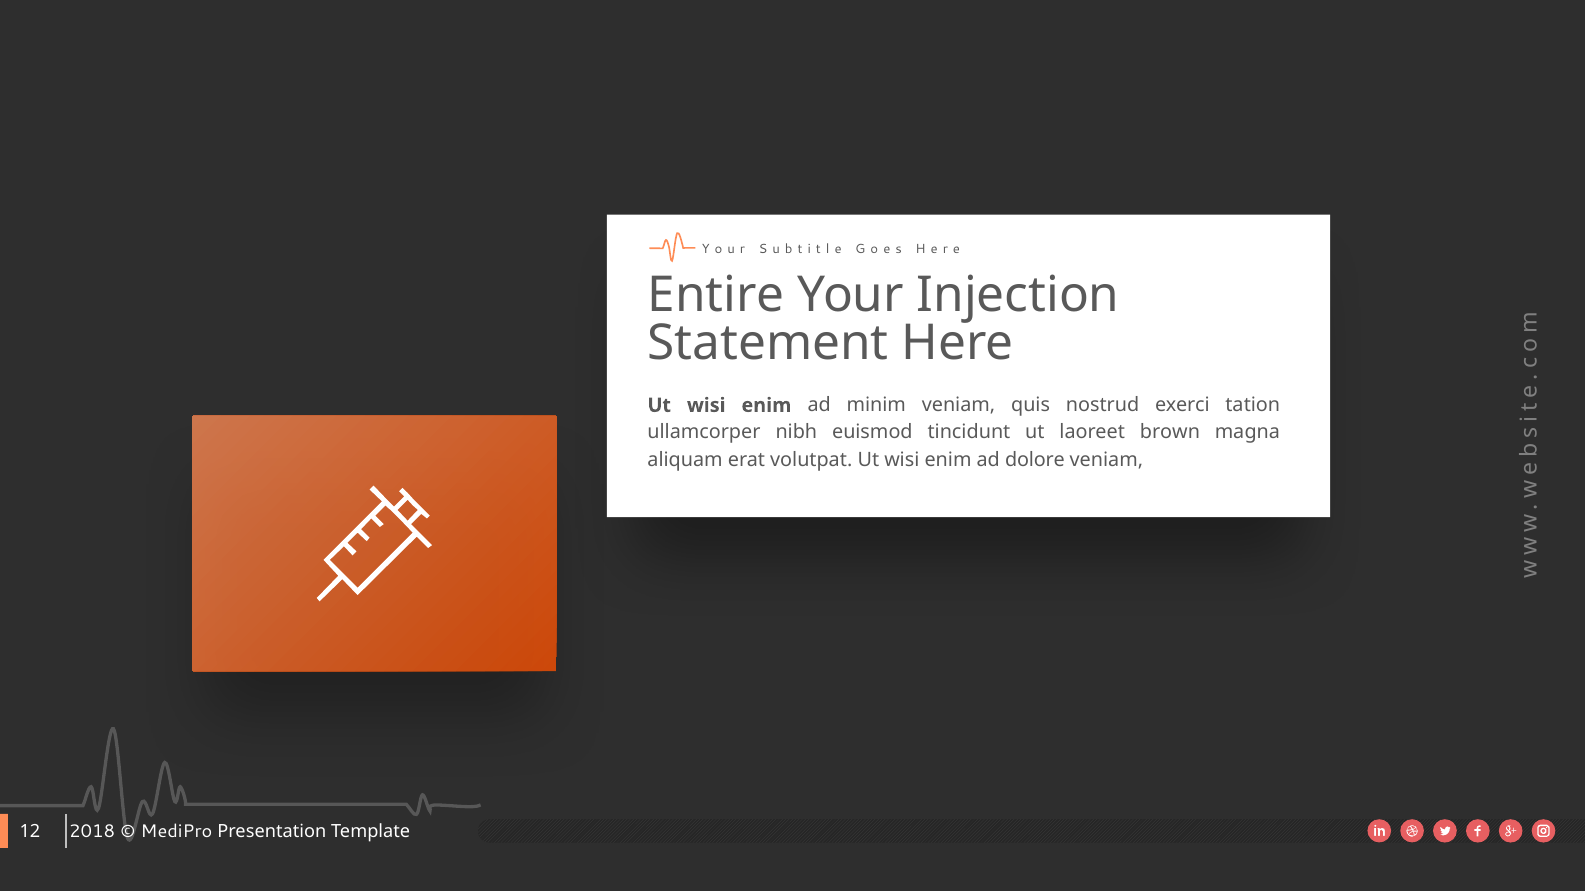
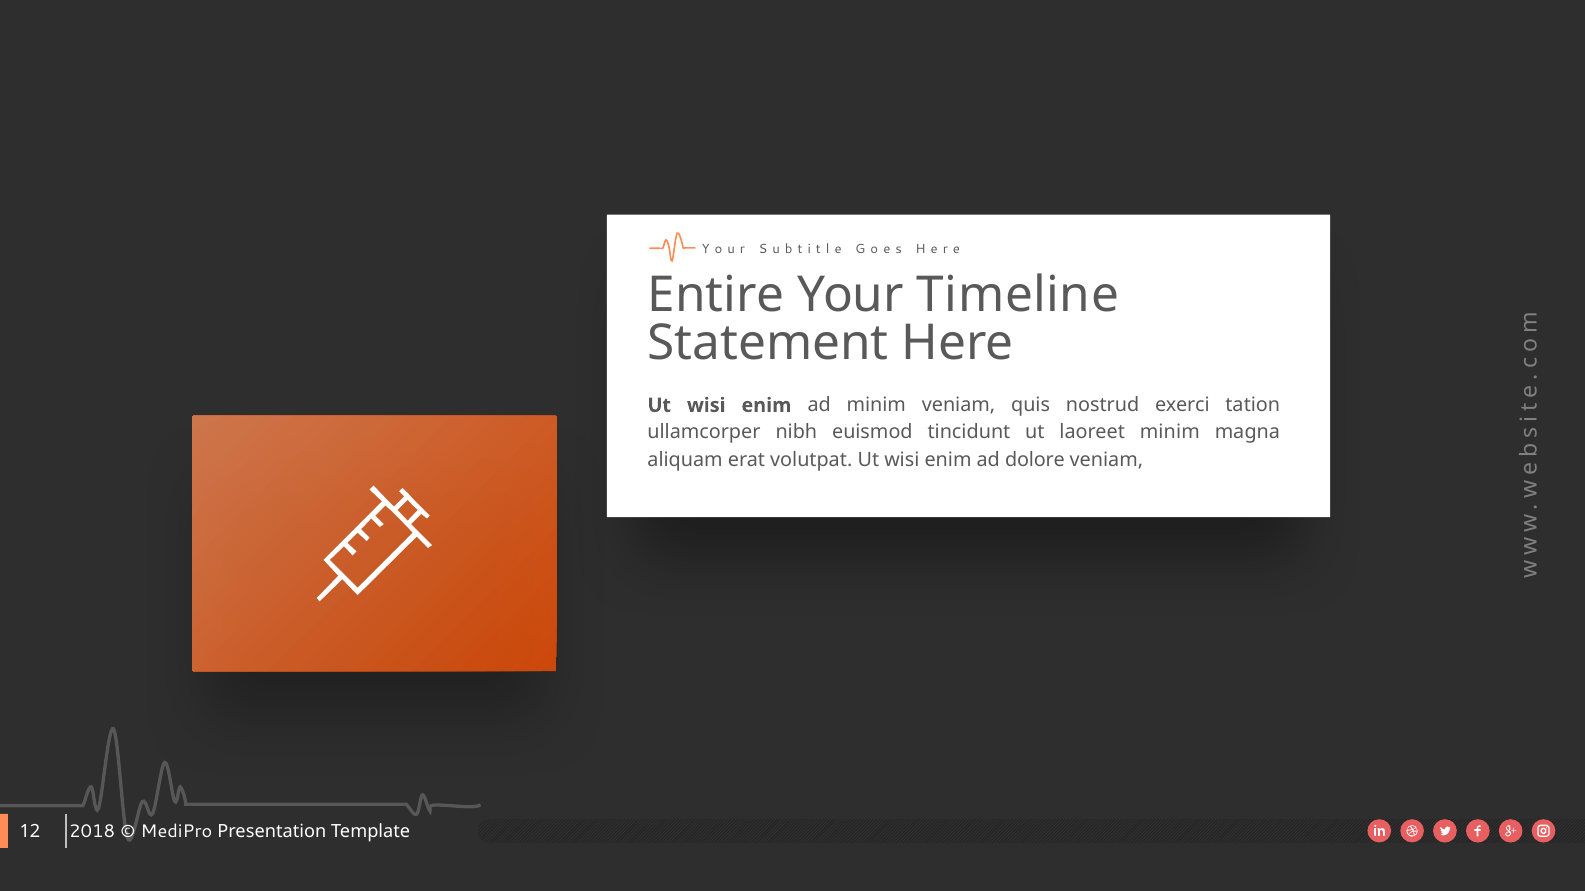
Injection: Injection -> Timeline (1018, 296)
laoreet brown: brown -> minim (1170, 433)
